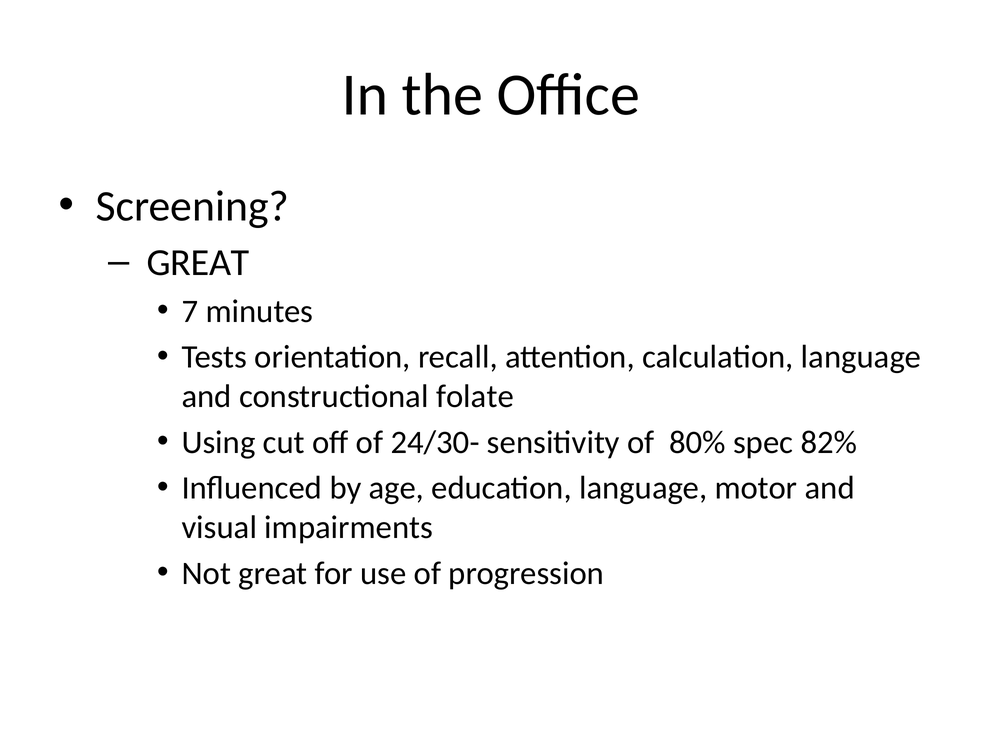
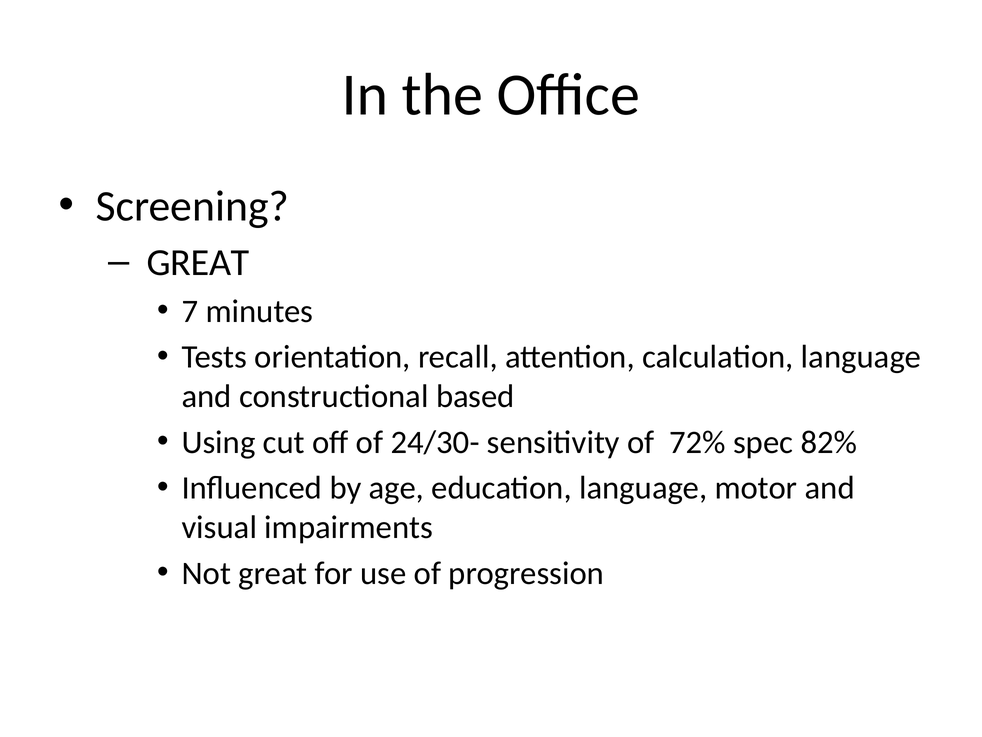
folate: folate -> based (475, 396)
80%: 80% -> 72% (697, 442)
